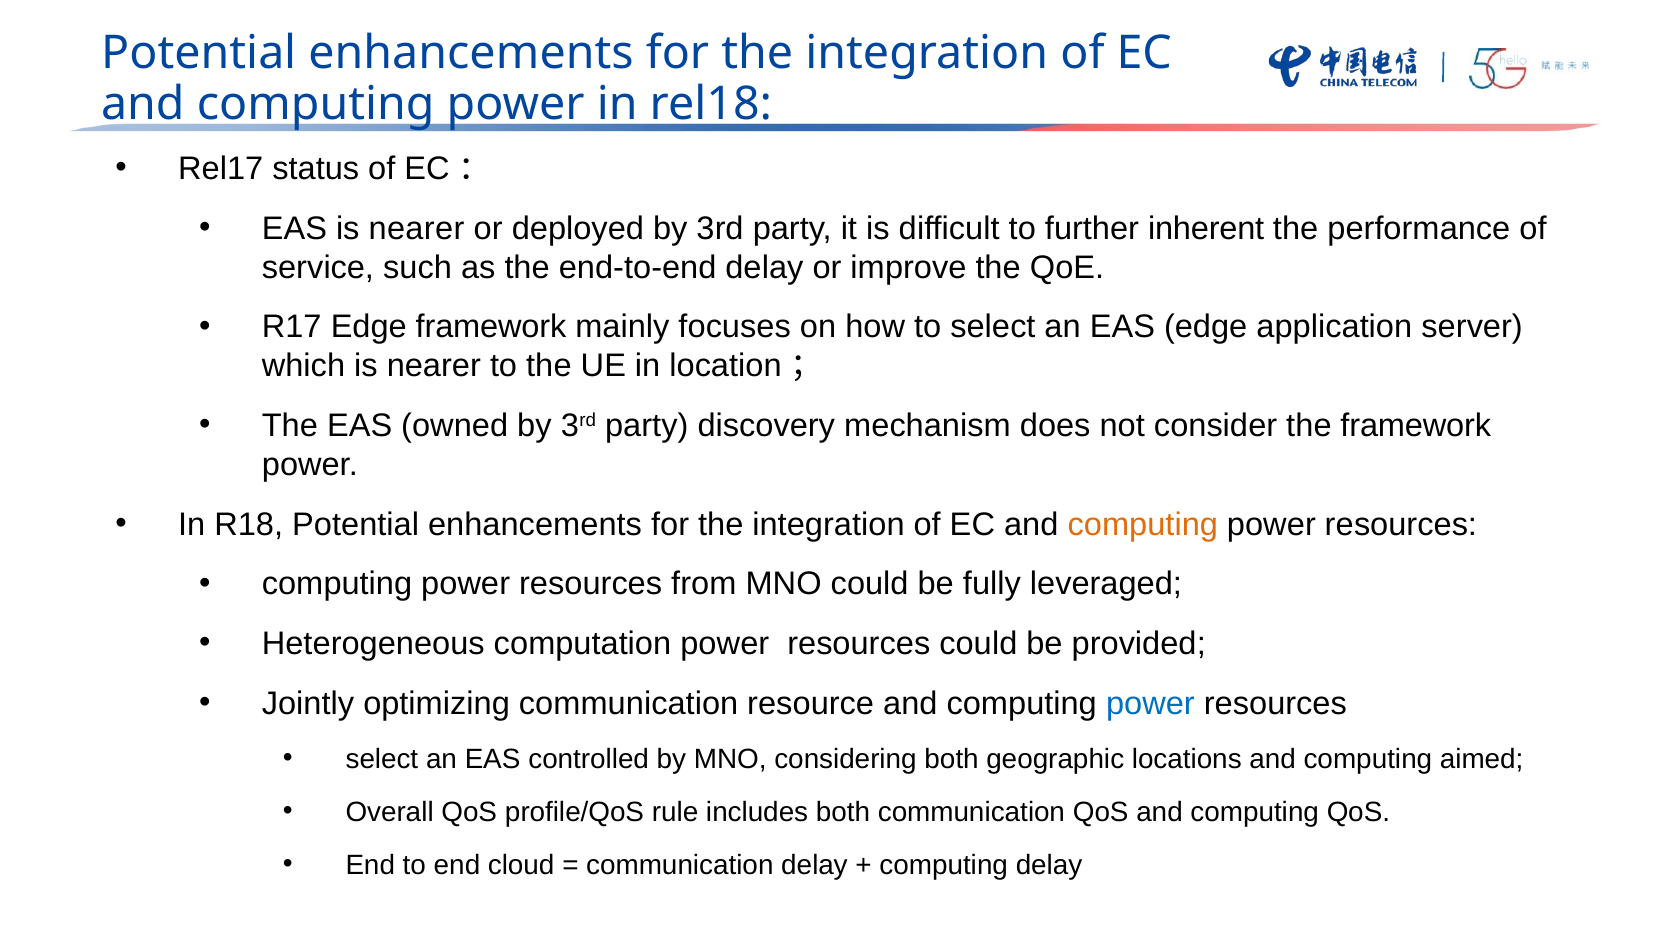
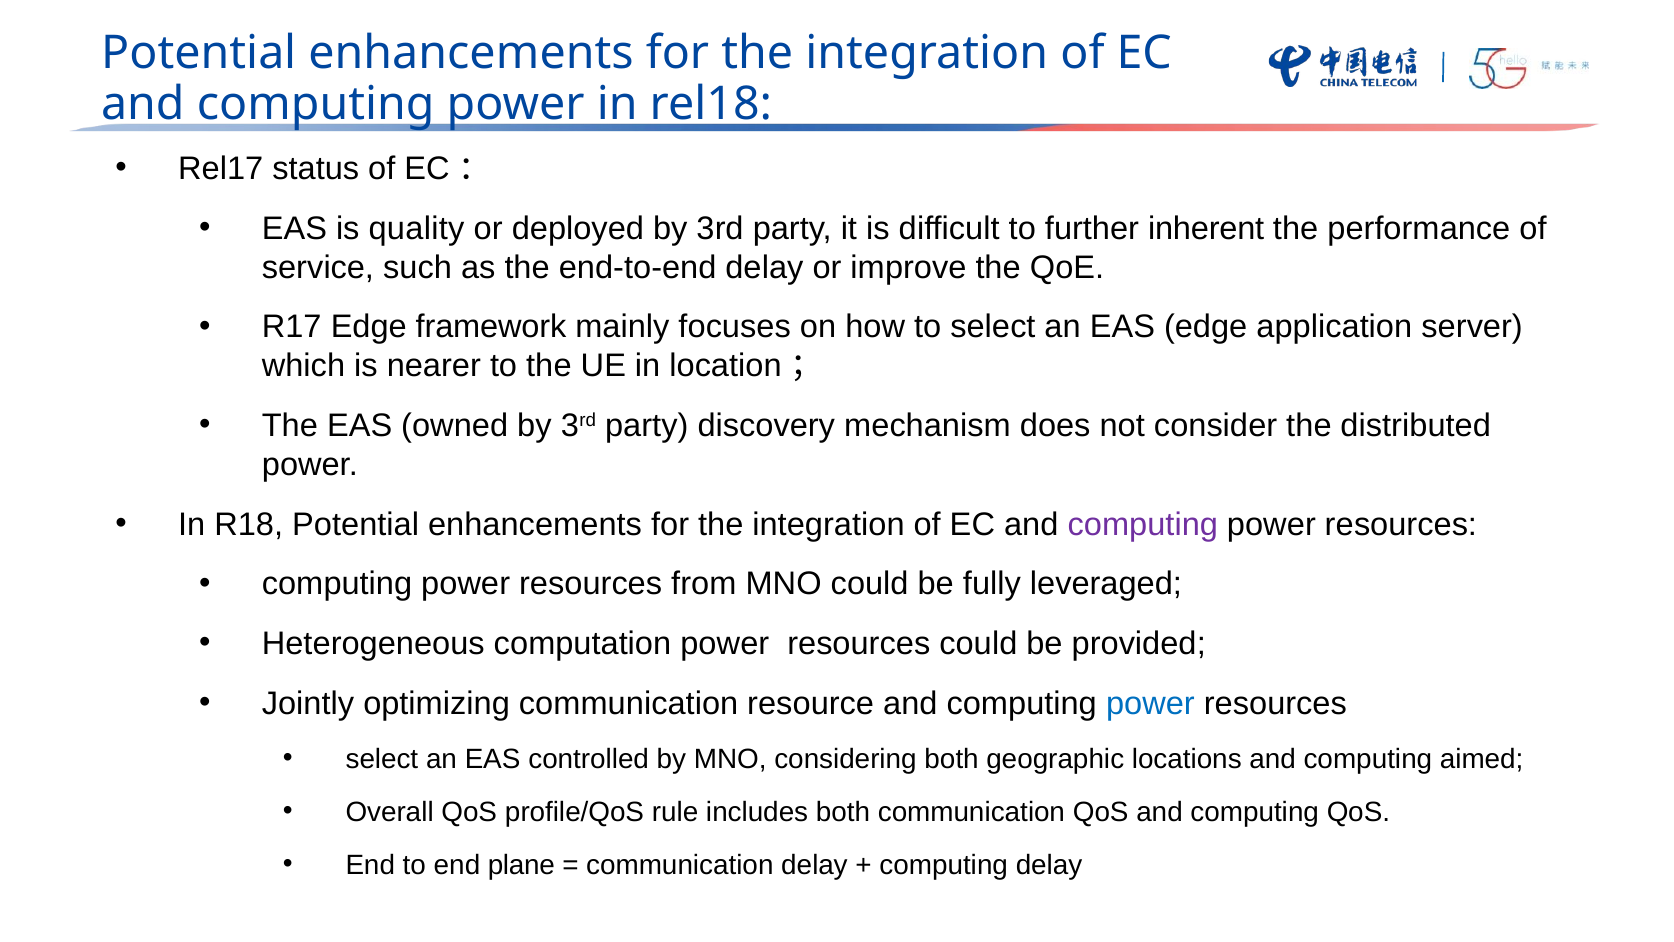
EAS is nearer: nearer -> quality (417, 228)
the framework: framework -> distributed (1416, 426)
computing colour: orange -> purple (1143, 524)
cloud: cloud -> plane (521, 865)
